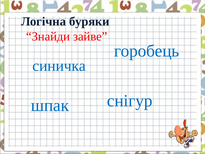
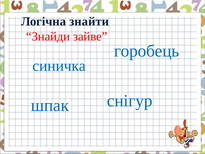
буряки: буряки -> знайти (89, 21)
